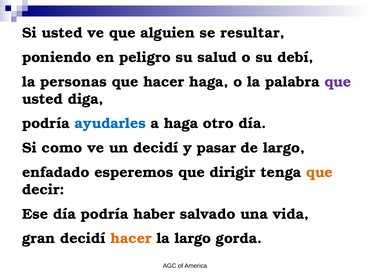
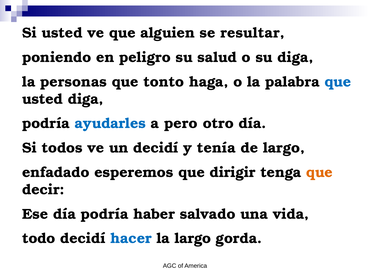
su debí: debí -> diga (295, 58)
que hacer: hacer -> tonto (164, 82)
que colour: purple -> blue (338, 82)
a haga: haga -> pero (181, 124)
como: como -> todos (62, 148)
pasar: pasar -> tenía (216, 148)
gran: gran -> todo (39, 239)
hacer colour: orange -> blue (131, 239)
